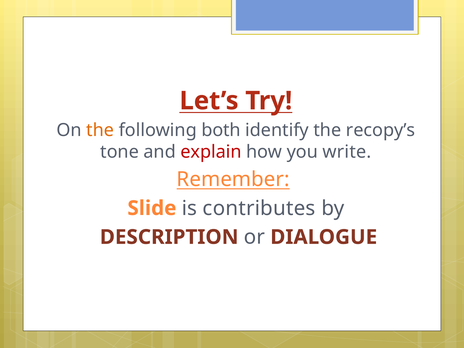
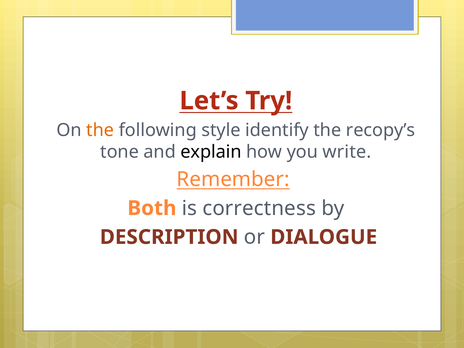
both: both -> style (221, 130)
explain colour: red -> black (211, 152)
Slide: Slide -> Both (152, 208)
contributes: contributes -> correctness (259, 208)
